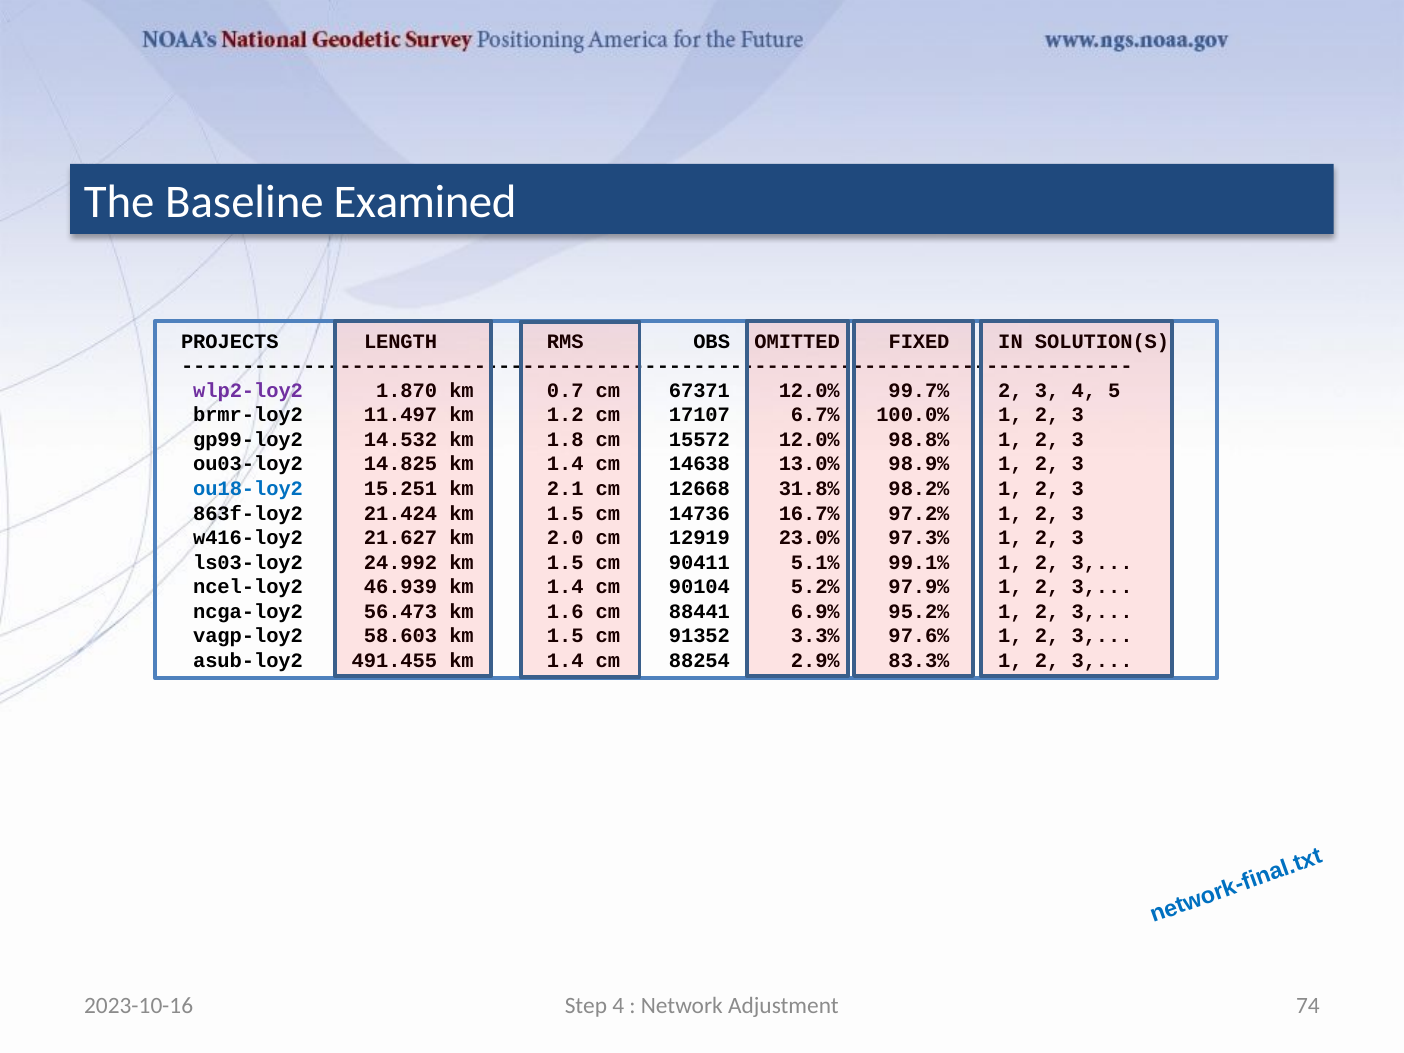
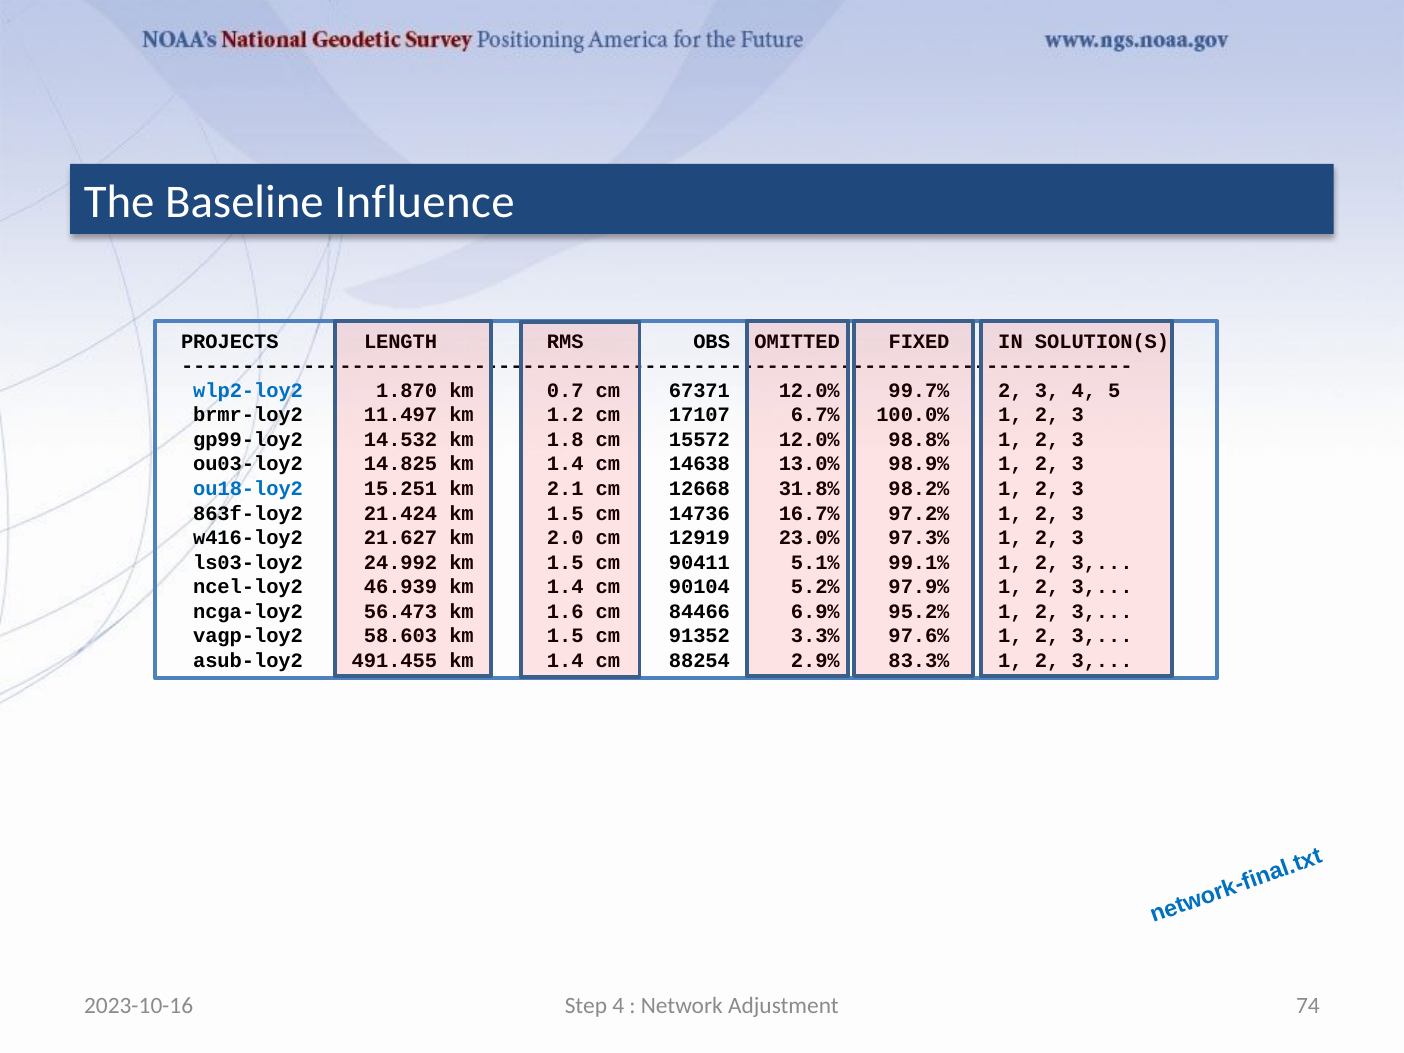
Examined: Examined -> Influence (424, 202)
wlp2-loy2 colour: purple -> blue (248, 391)
88441: 88441 -> 84466 (699, 611)
